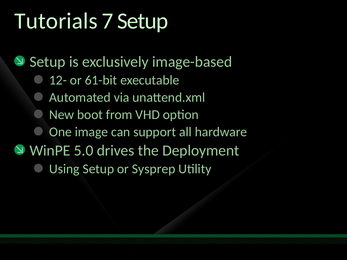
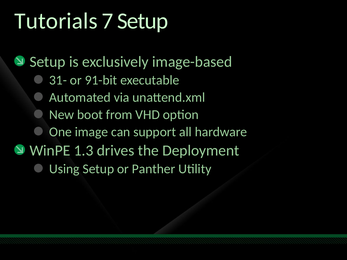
12-: 12- -> 31- (58, 80)
61-bit: 61-bit -> 91-bit (101, 80)
5.0: 5.0 -> 1.3 (84, 151)
Sysprep: Sysprep -> Panther (154, 169)
